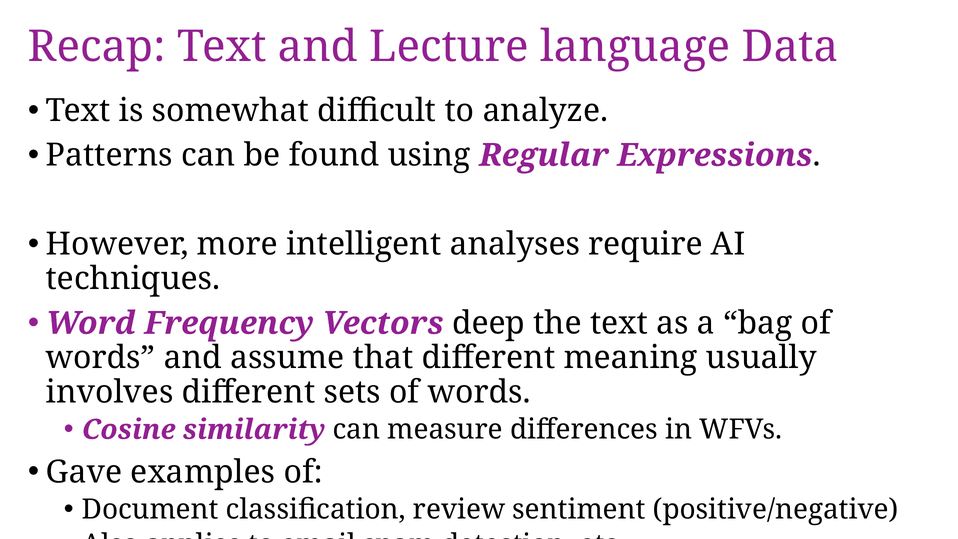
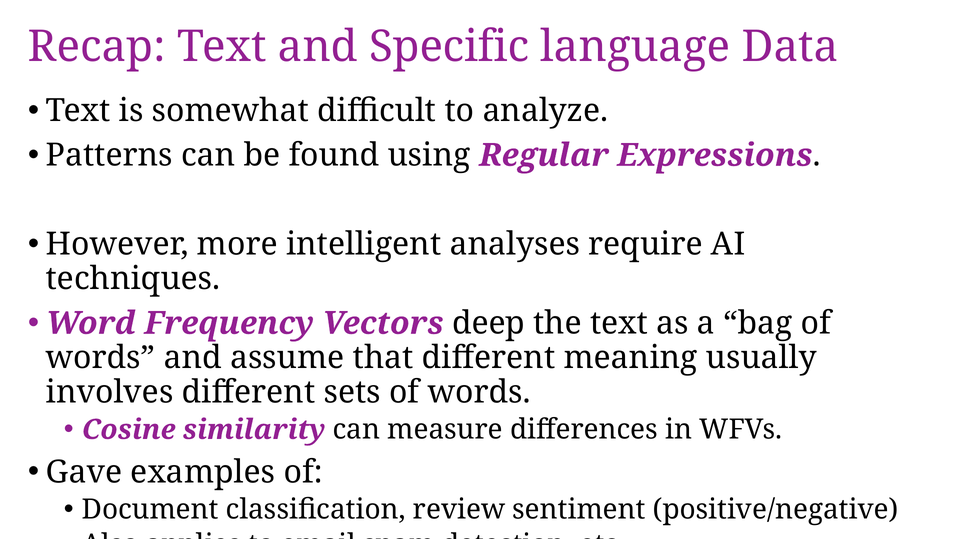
Lecture: Lecture -> Specific (449, 47)
